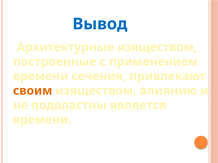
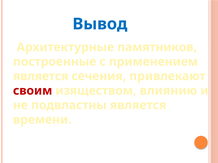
Архитектурные изяществом: изяществом -> памятников (157, 47)
времени: времени -> является (41, 76)
своим colour: orange -> red (33, 91)
